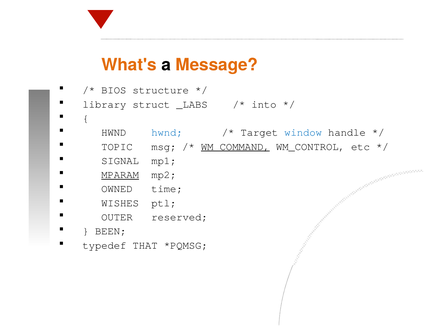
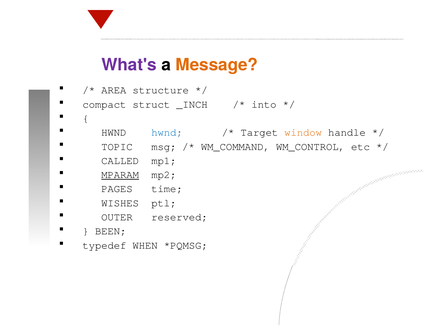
What's colour: orange -> purple (129, 65)
BIOS: BIOS -> AREA (114, 90)
library: library -> compact (104, 104)
_LABS: _LABS -> _INCH (192, 104)
window colour: blue -> orange (303, 133)
WM_COMMAND underline: present -> none (235, 147)
SIGNAL: SIGNAL -> CALLED (120, 161)
OWNED: OWNED -> PAGES (117, 189)
THAT: THAT -> WHEN (145, 245)
